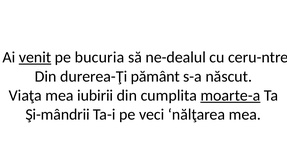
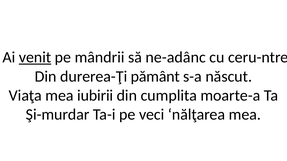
bucuria: bucuria -> mândrii (100, 57)
ne-dealul: ne-dealul -> ne-adânc (176, 57)
moarte-a underline: present -> none (230, 96)
Şi-mândrii: Şi-mândrii -> Şi-murdar (58, 115)
